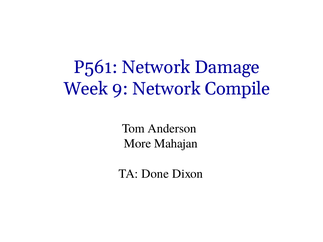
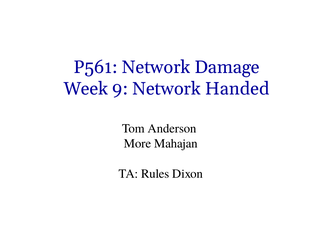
Compile: Compile -> Handed (237, 89)
Done: Done -> Rules (155, 174)
